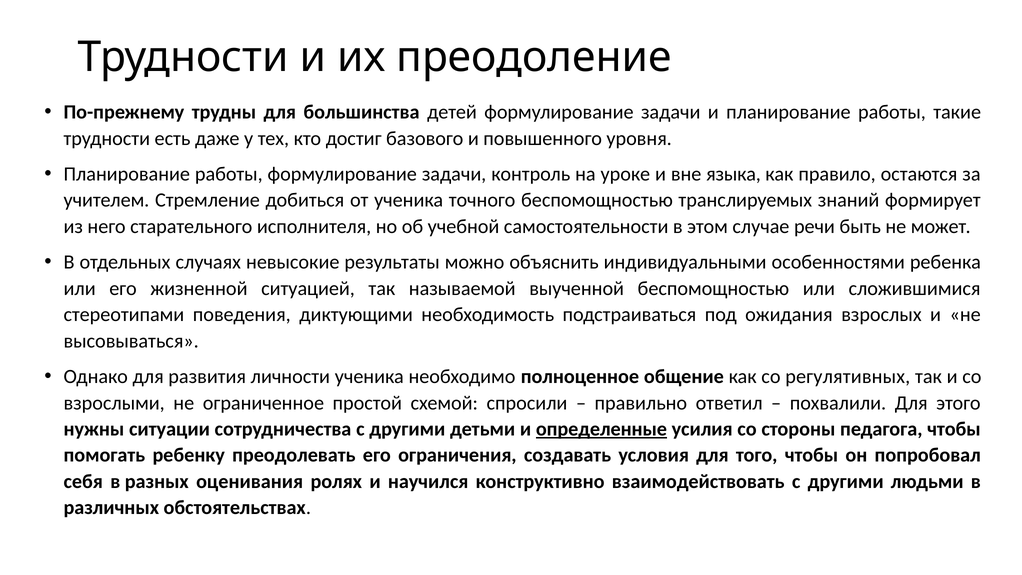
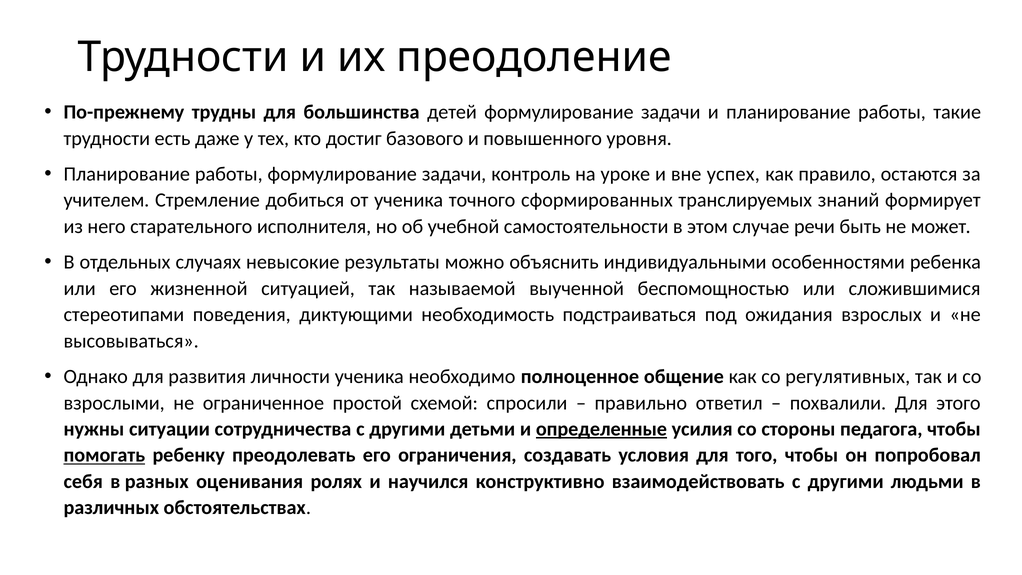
языка: языка -> успех (733, 174)
точного беспомощностью: беспомощностью -> сформированных (597, 200)
помогать underline: none -> present (104, 455)
